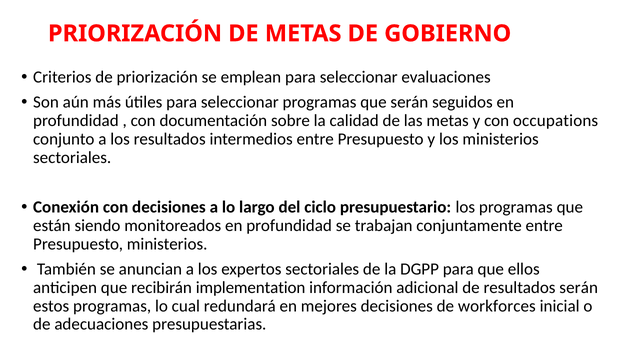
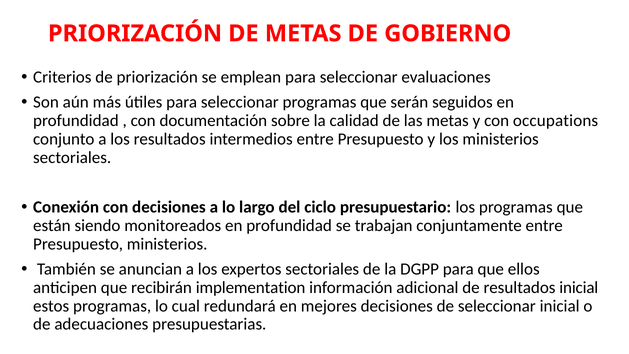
resultados serán: serán -> inicial (579, 287)
de workforces: workforces -> seleccionar (497, 306)
